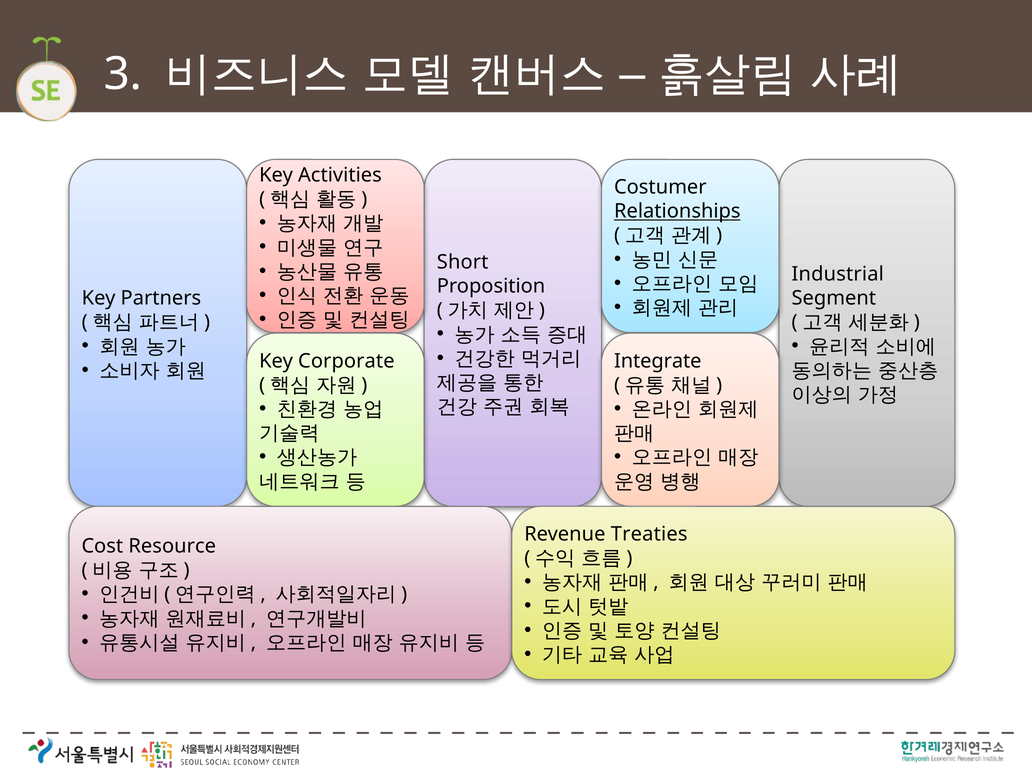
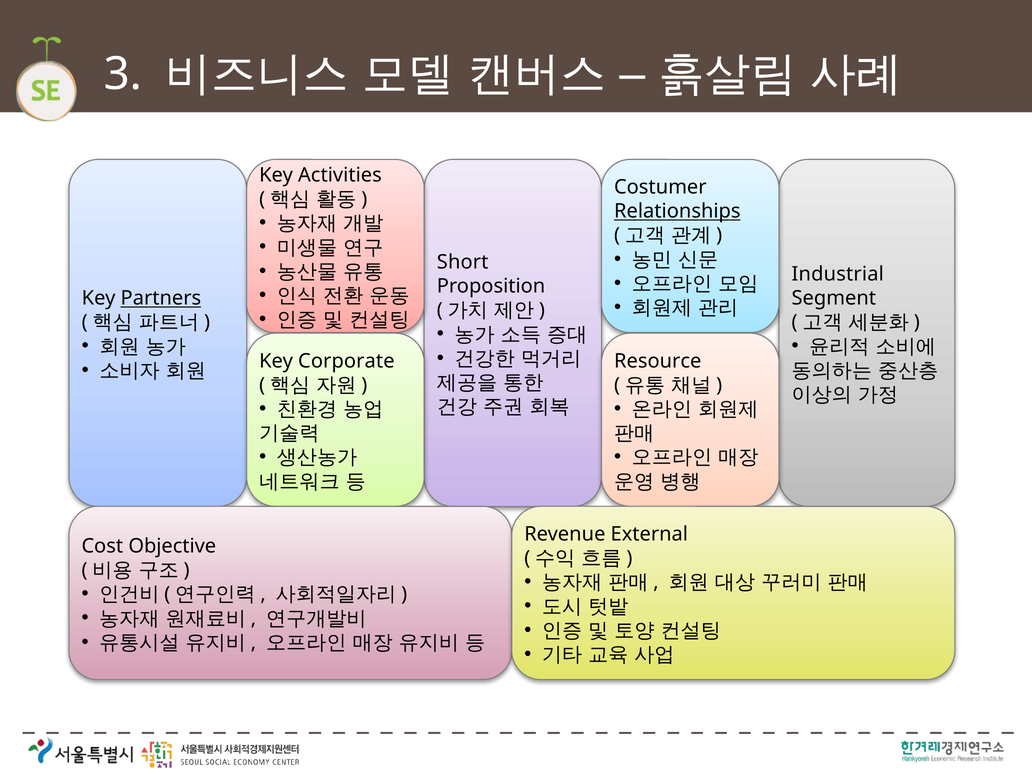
Partners underline: none -> present (161, 298)
Integrate: Integrate -> Resource (658, 361)
Treaties: Treaties -> External (649, 534)
Resource: Resource -> Objective (172, 546)
